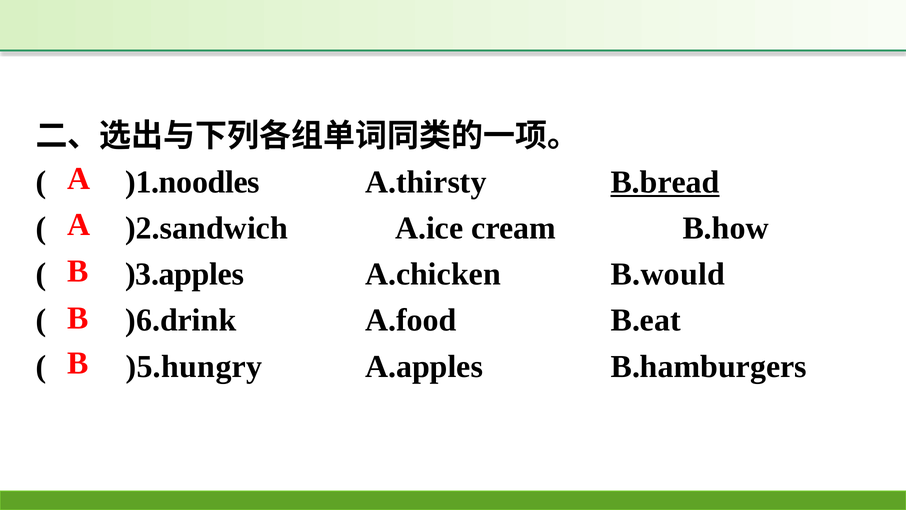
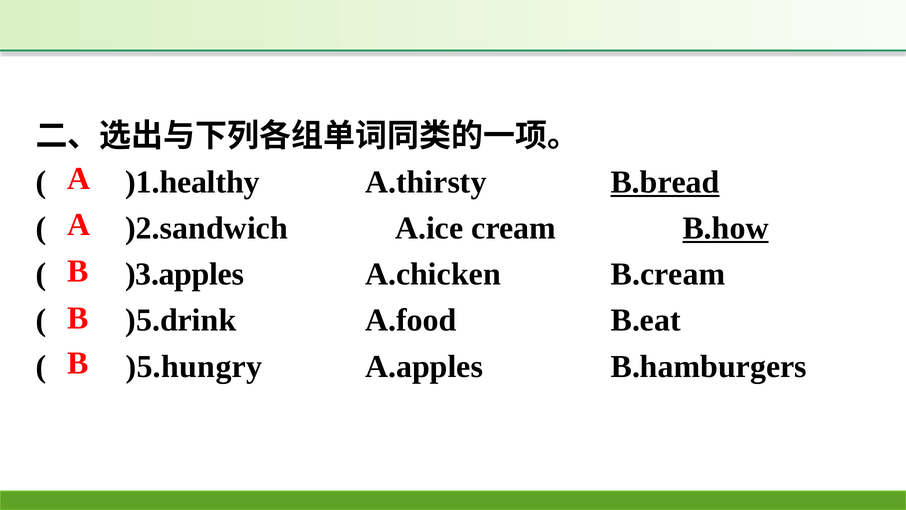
)1.noodles: )1.noodles -> )1.healthy (193, 182)
B.how underline: none -> present (726, 228)
B.would: B.would -> B.cream (668, 274)
)6.drink: )6.drink -> )5.drink (181, 320)
